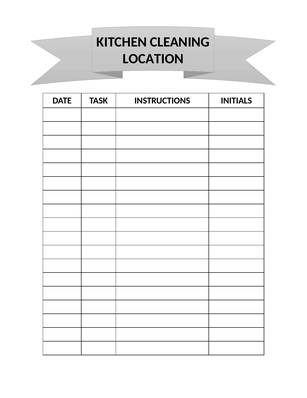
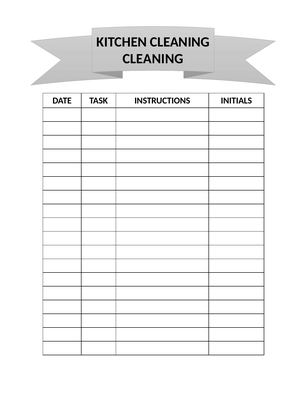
LOCATION: LOCATION -> CLEANING (153, 59)
